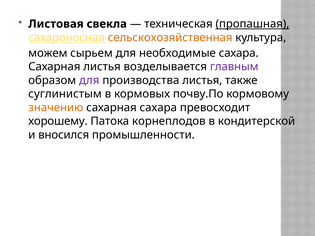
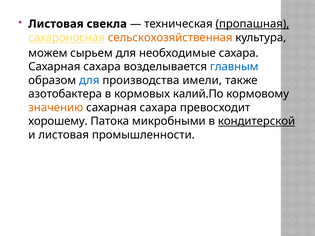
листья: листья -> сахара (102, 67)
главным colour: purple -> blue (234, 67)
для colour: purple -> blue (89, 80)
производства листья: листья -> имели (202, 80)
суглинистым: суглинистым -> азотобактера (65, 94)
почву.По: почву.По -> калий.По (198, 94)
корнеплодов: корнеплодов -> микробными (169, 121)
кондитерской underline: none -> present (256, 121)
и вносился: вносился -> листовая (64, 135)
